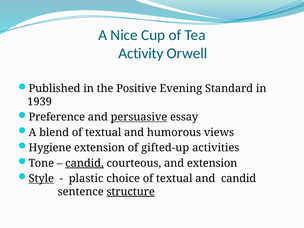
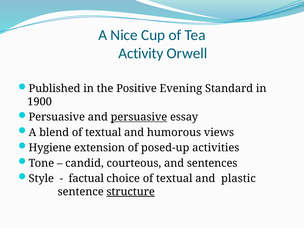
1939: 1939 -> 1900 (40, 102)
Preference: Preference -> Persuasive (57, 117)
gifted-up: gifted-up -> posed-up (165, 148)
candid underline: present -> none (84, 163)
and extension: extension -> sentences (212, 163)
Style underline: present -> none (41, 178)
plastic: plastic -> factual (86, 178)
and candid: candid -> plastic (238, 178)
